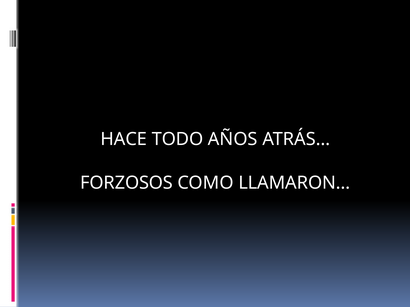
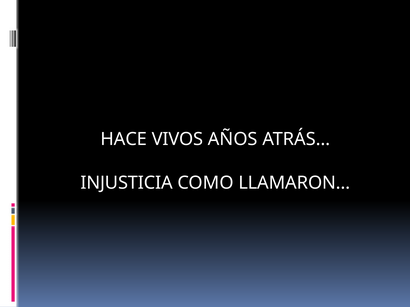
TODO: TODO -> VIVOS (178, 139)
FORZOSOS: FORZOSOS -> INJUSTICIA (127, 183)
